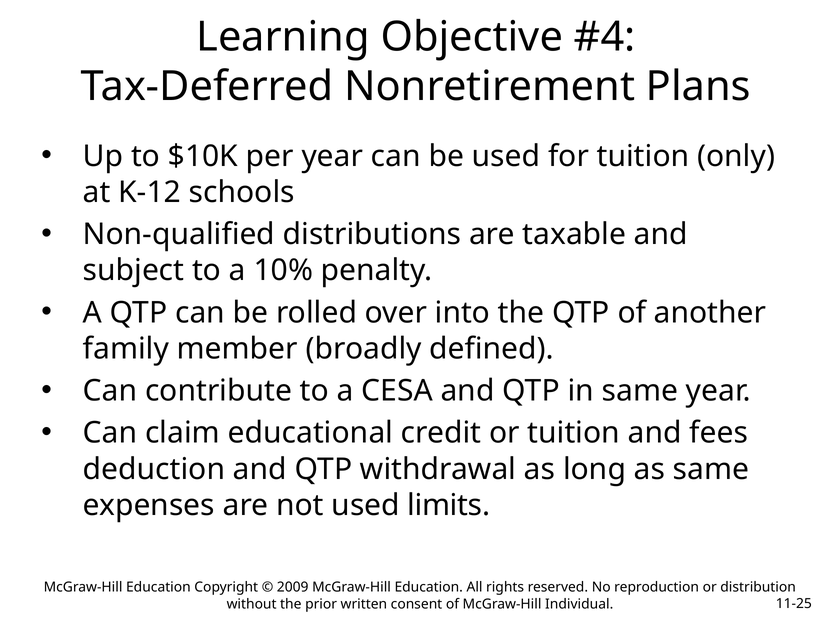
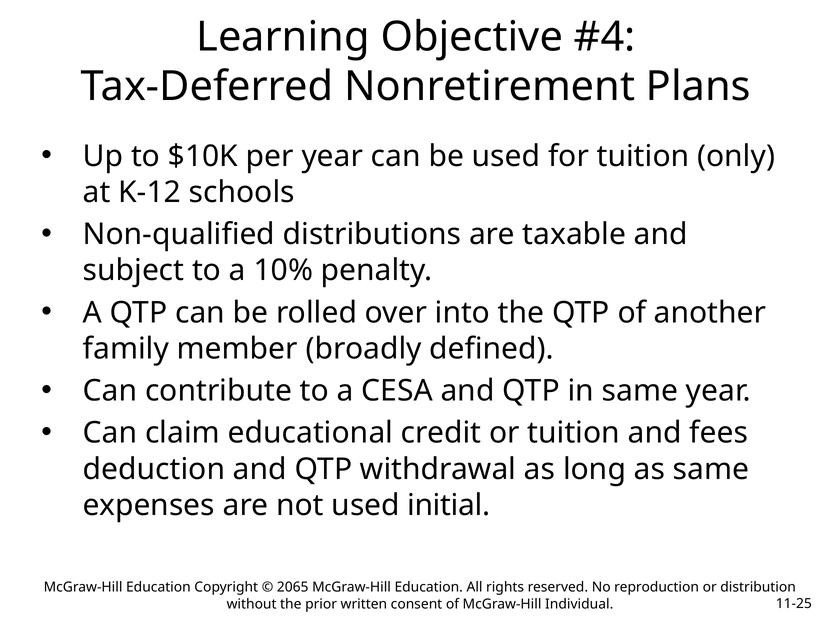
limits: limits -> initial (449, 505)
2009: 2009 -> 2065 (293, 587)
